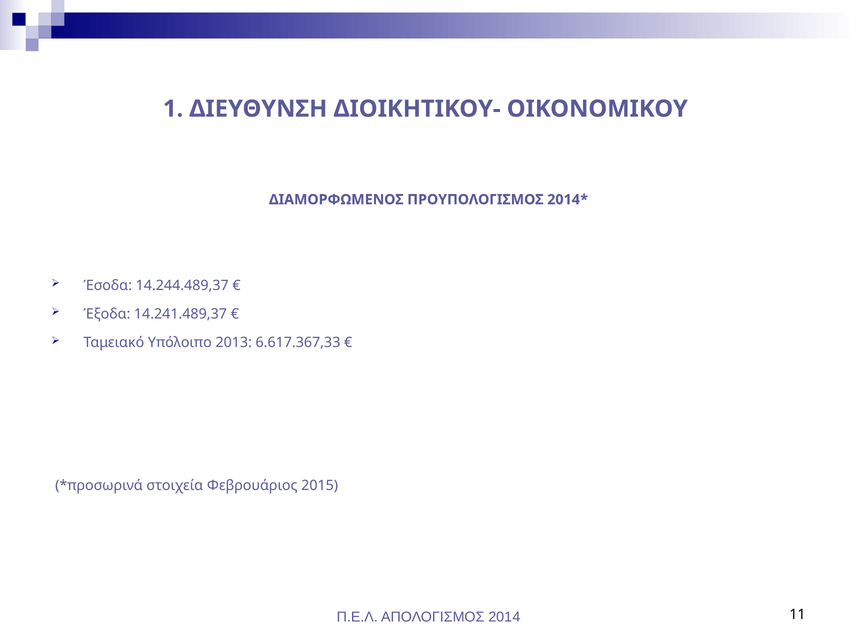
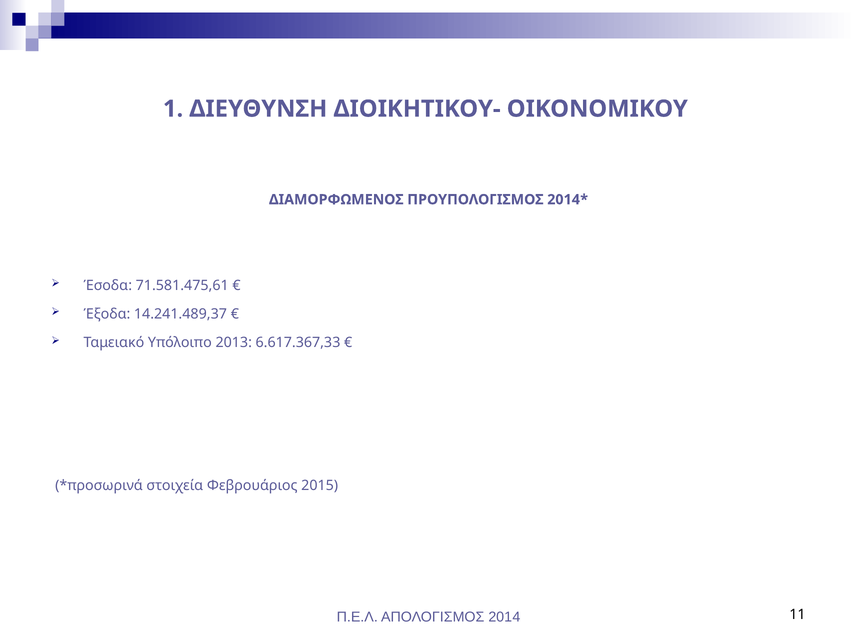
14.244.489,37: 14.244.489,37 -> 71.581.475,61 (182, 285)
